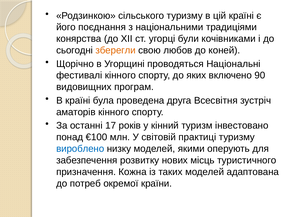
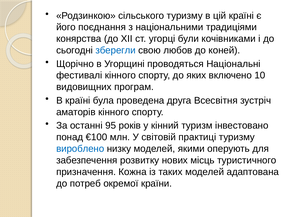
зберегли colour: orange -> blue (116, 50)
90: 90 -> 10 (260, 75)
17: 17 -> 95 (111, 125)
